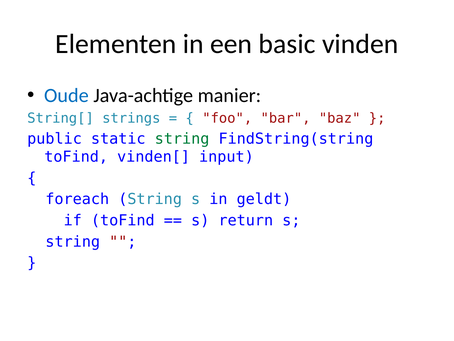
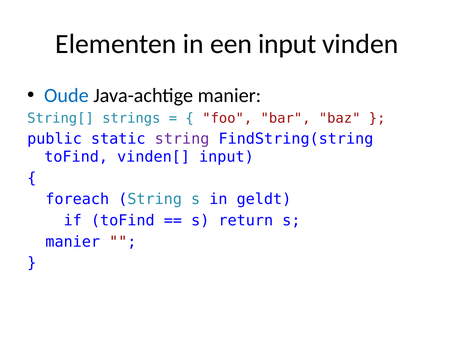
een basic: basic -> input (287, 44)
string colour: green -> purple (182, 139)
string: string -> manier (73, 241)
